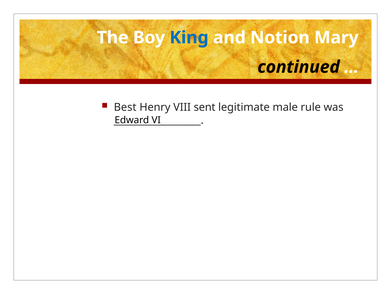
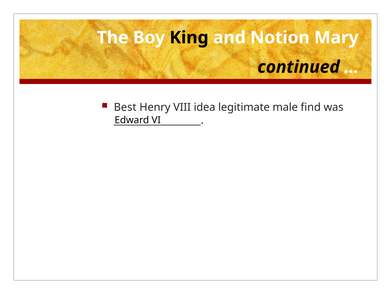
King colour: blue -> black (189, 38)
sent: sent -> idea (205, 107)
rule: rule -> find (311, 107)
